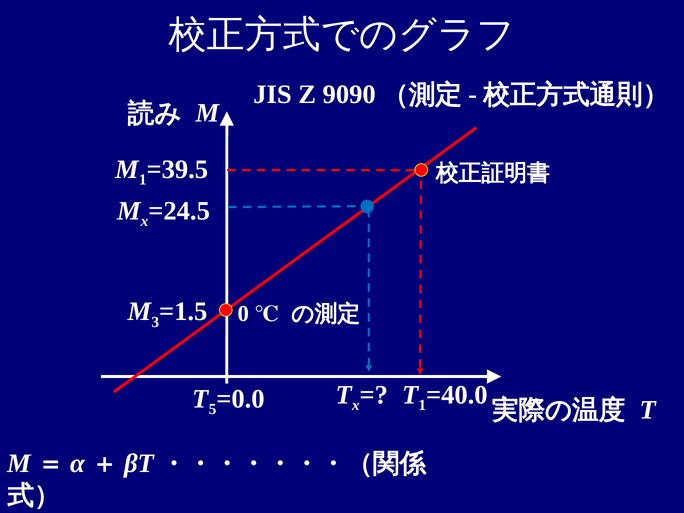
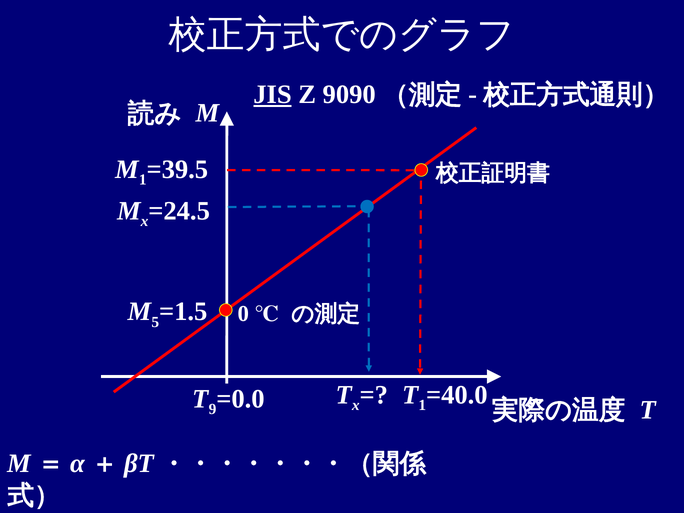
JIS underline: none -> present (273, 95)
3: 3 -> 5 (155, 322)
5: 5 -> 9 (213, 409)
